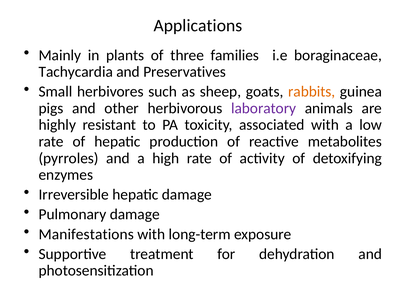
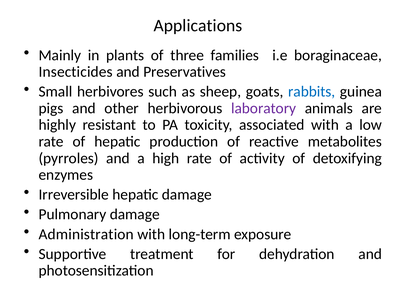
Tachycardia: Tachycardia -> Insecticides (76, 72)
rabbits colour: orange -> blue (312, 92)
Manifestations: Manifestations -> Administration (86, 234)
